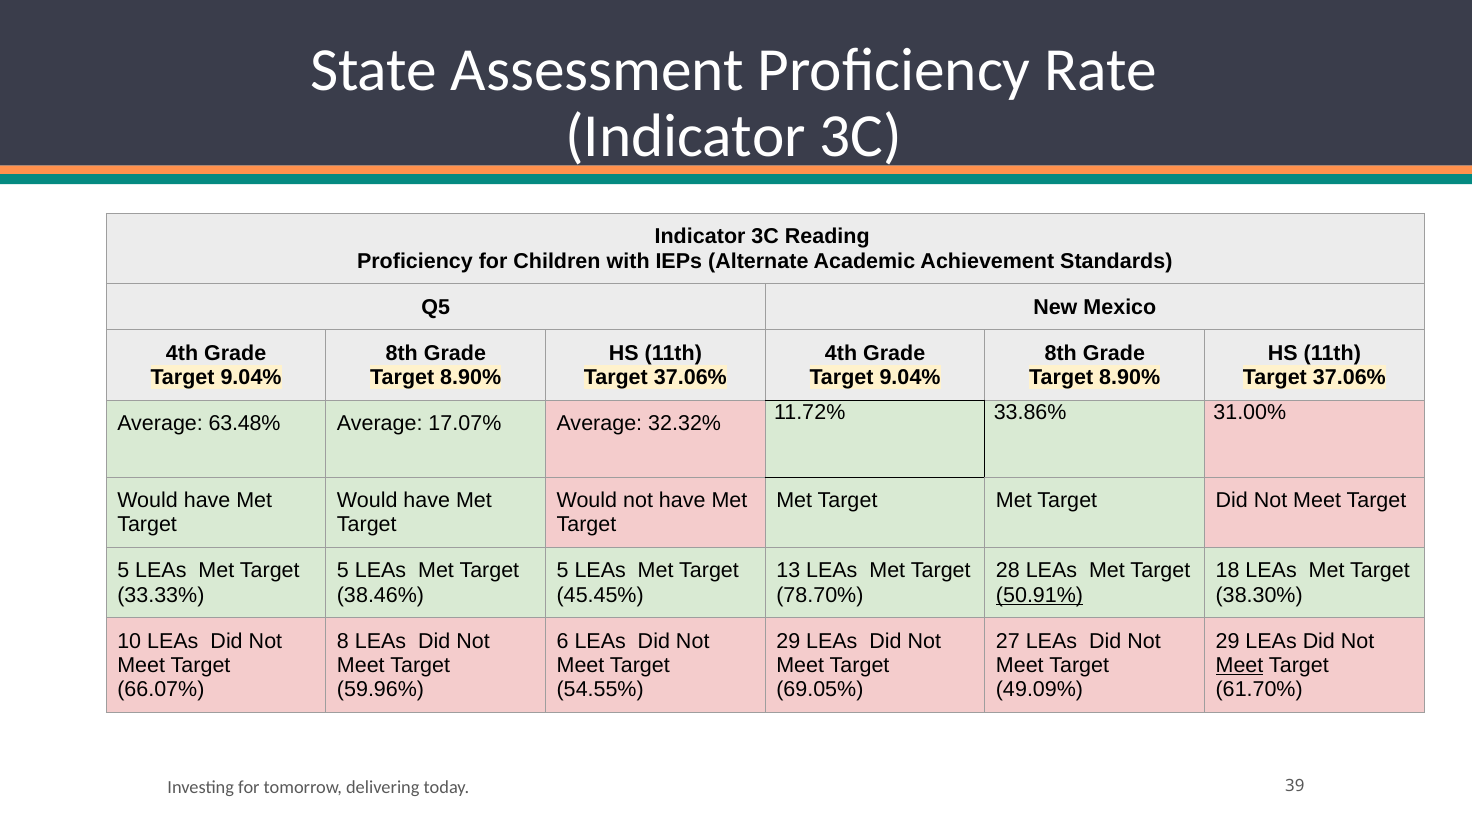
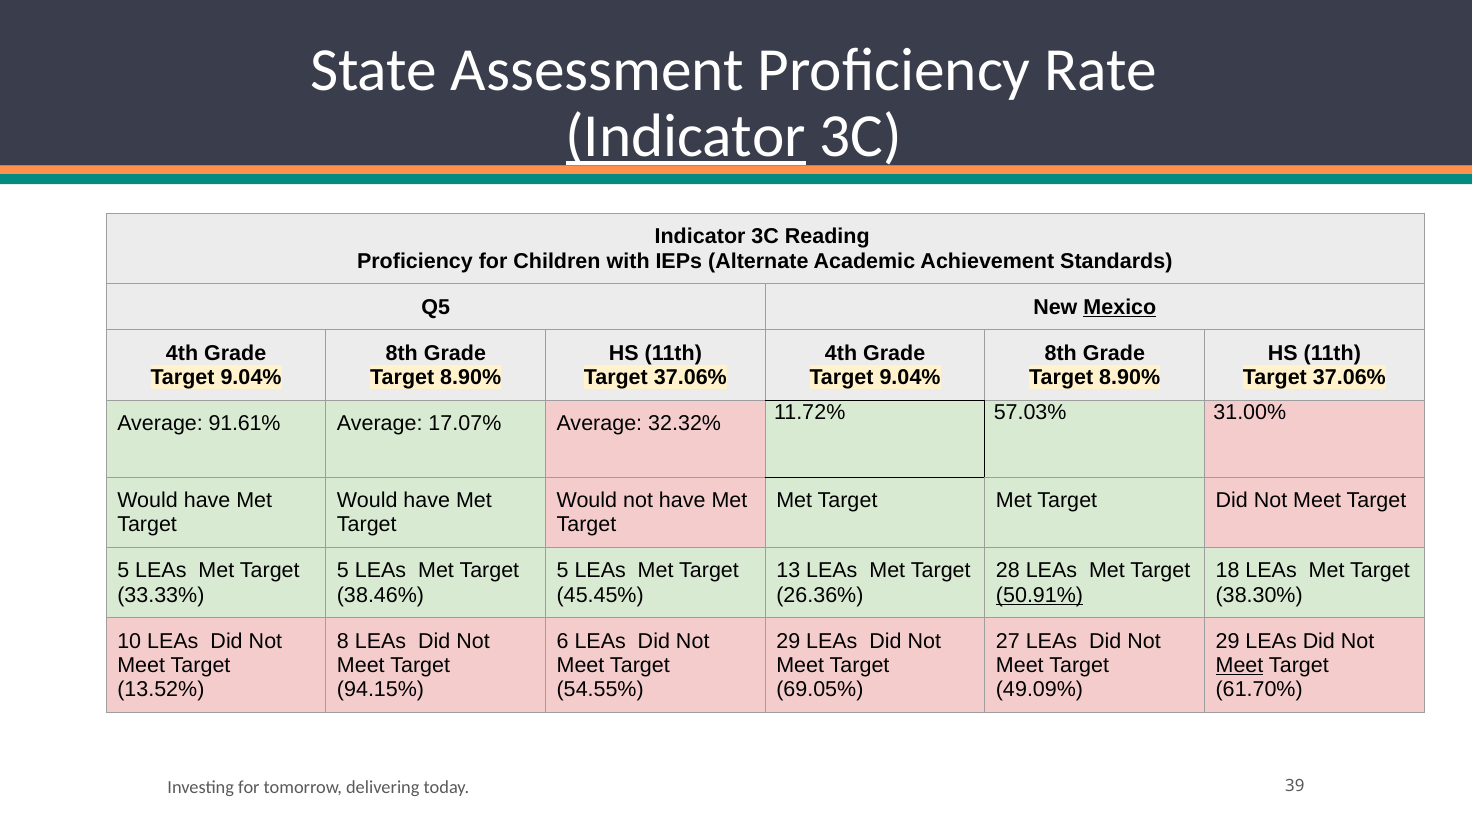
Indicator underline: none -> present (686, 137)
Mexico underline: none -> present (1120, 307)
33.86%: 33.86% -> 57.03% (1030, 413)
63.48%: 63.48% -> 91.61% (245, 424)
78.70%: 78.70% -> 26.36% (820, 595)
66.07%: 66.07% -> 13.52% (161, 689)
59.96%: 59.96% -> 94.15% (381, 689)
